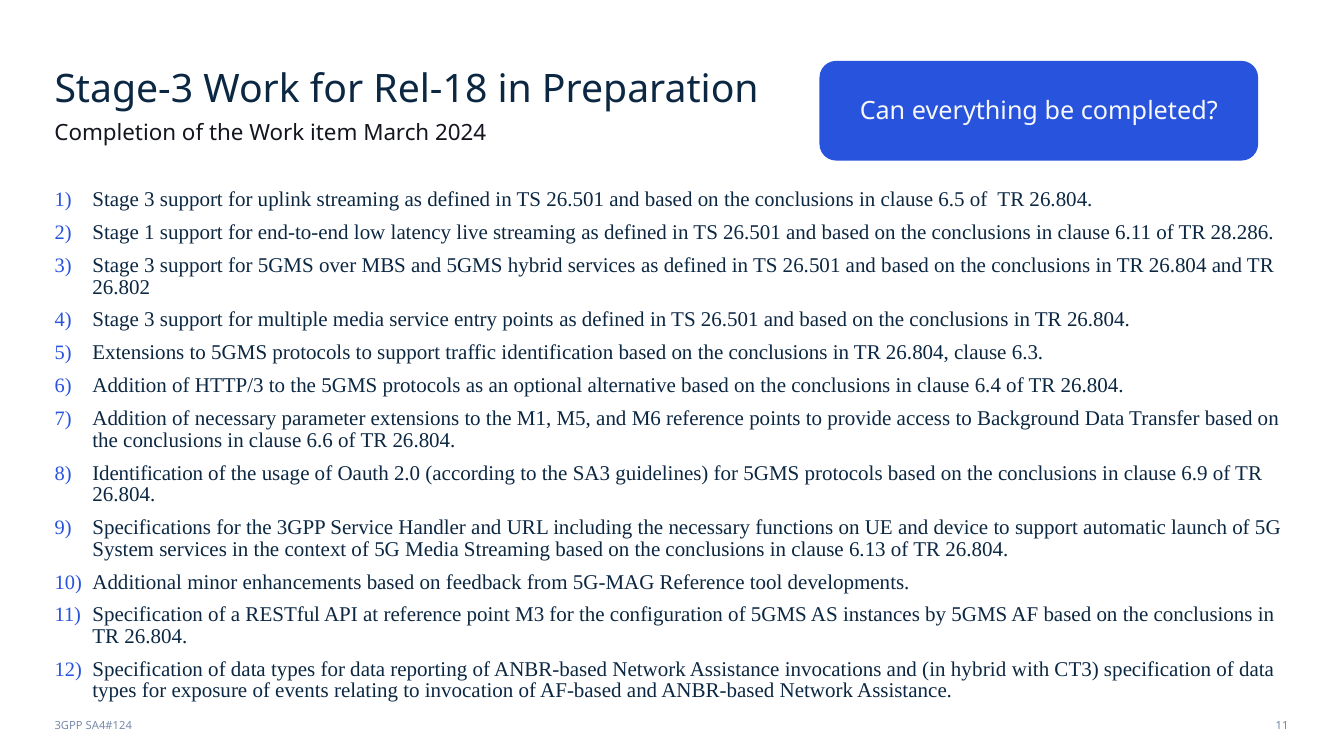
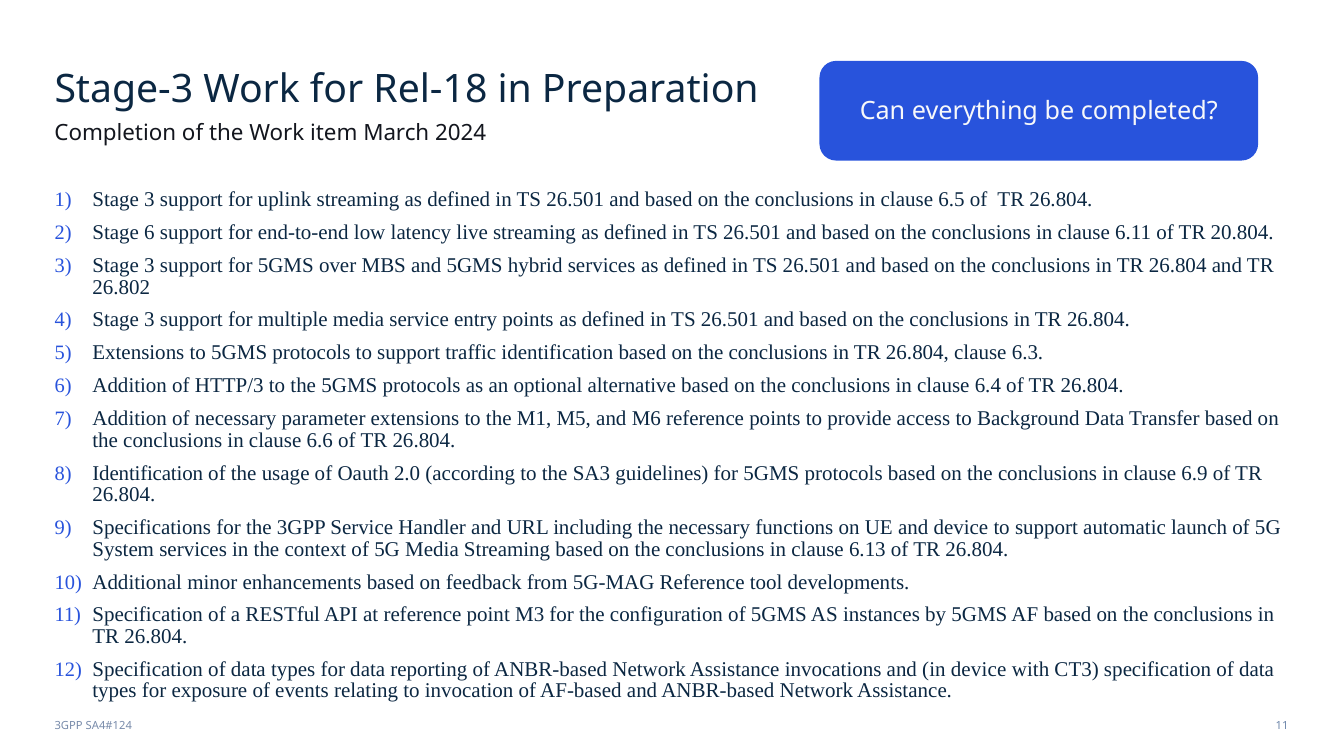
Stage 1: 1 -> 6 (149, 233)
28.286: 28.286 -> 20.804 (1242, 233)
in hybrid: hybrid -> device (979, 669)
